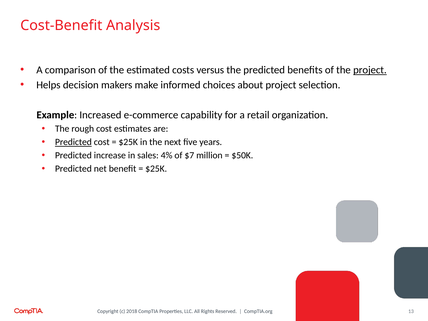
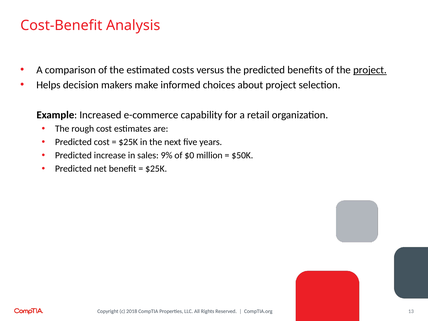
Predicted underline: present -> none (73, 142)
4%: 4% -> 9% (167, 155)
$7: $7 -> $0 (189, 155)
